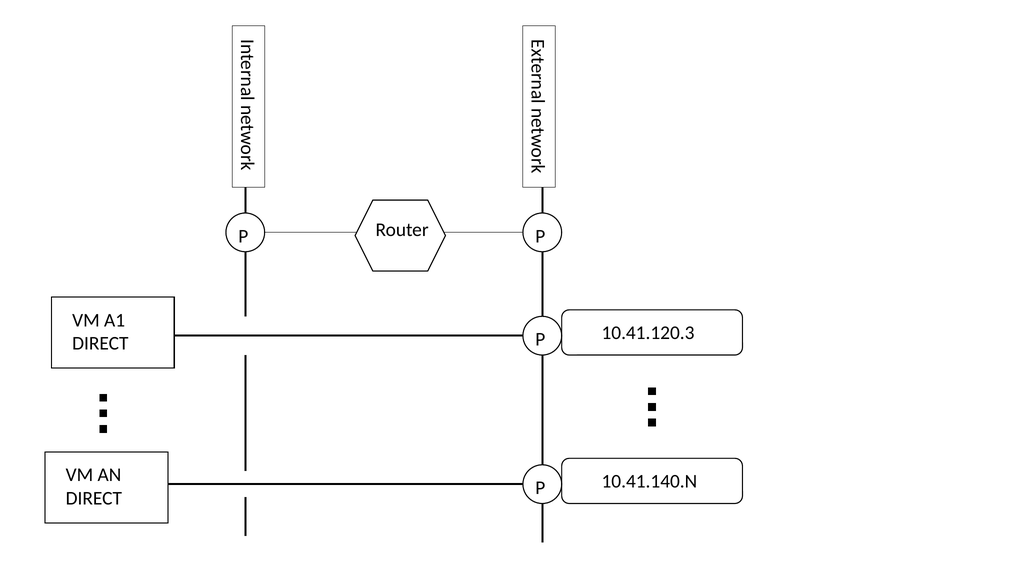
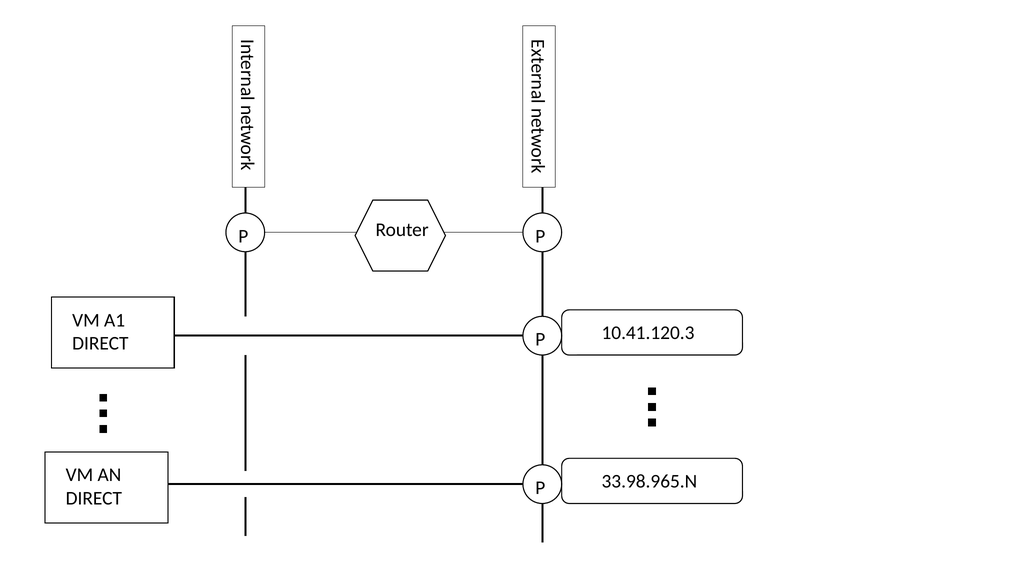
10.41.140.N: 10.41.140.N -> 33.98.965.N (649, 482)
